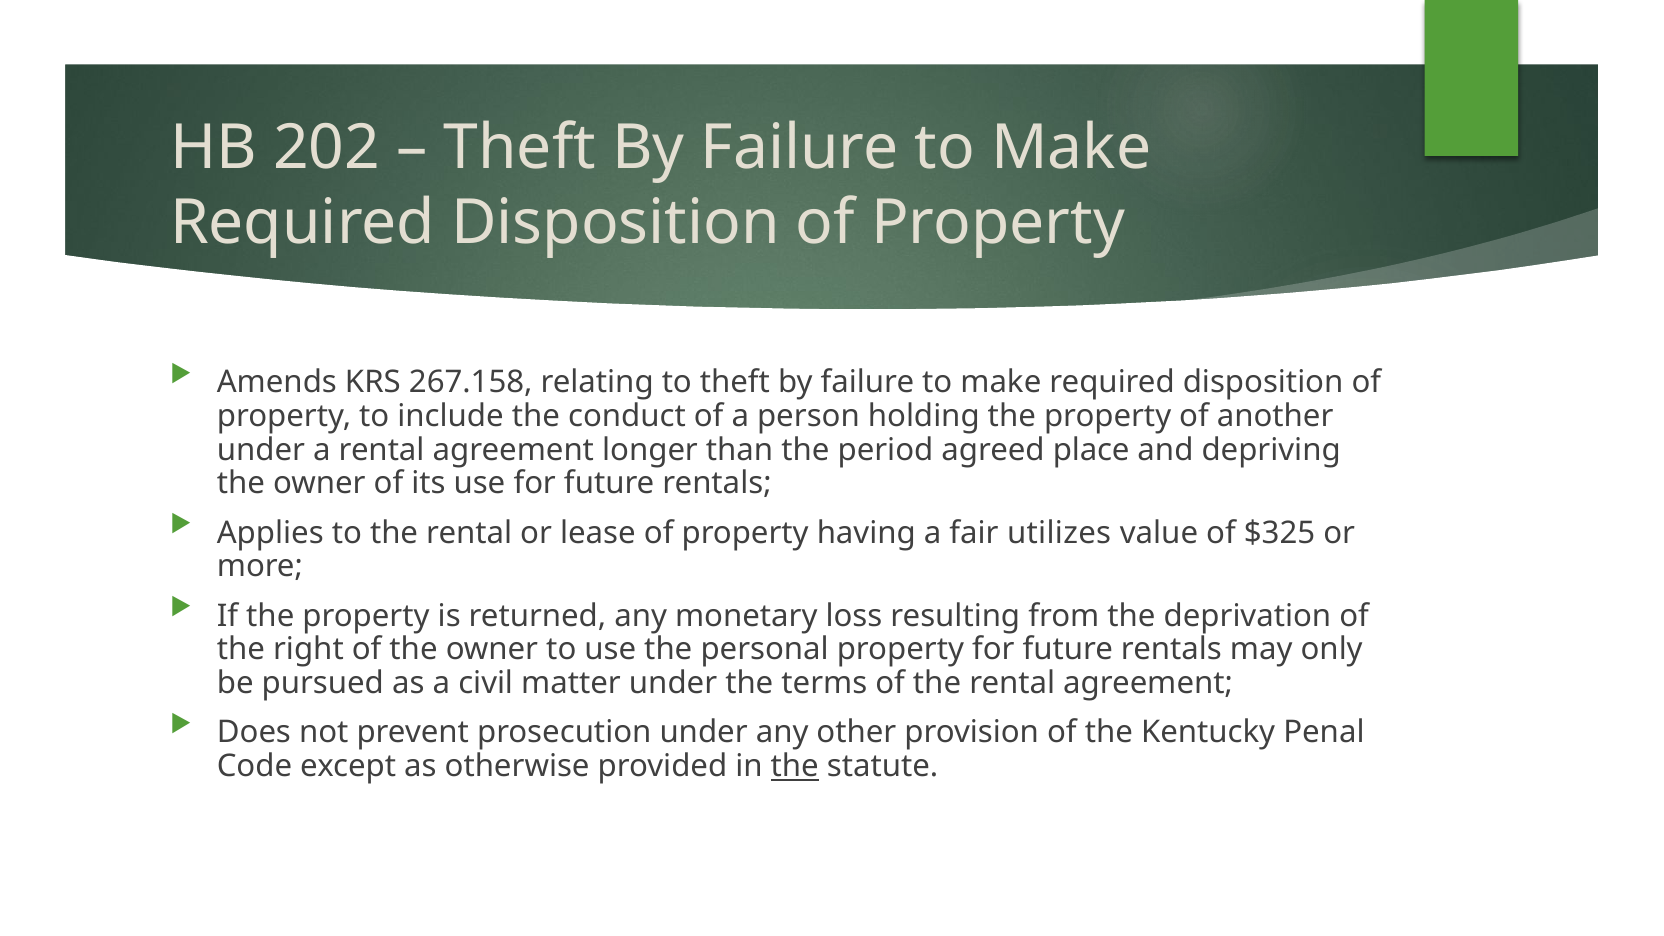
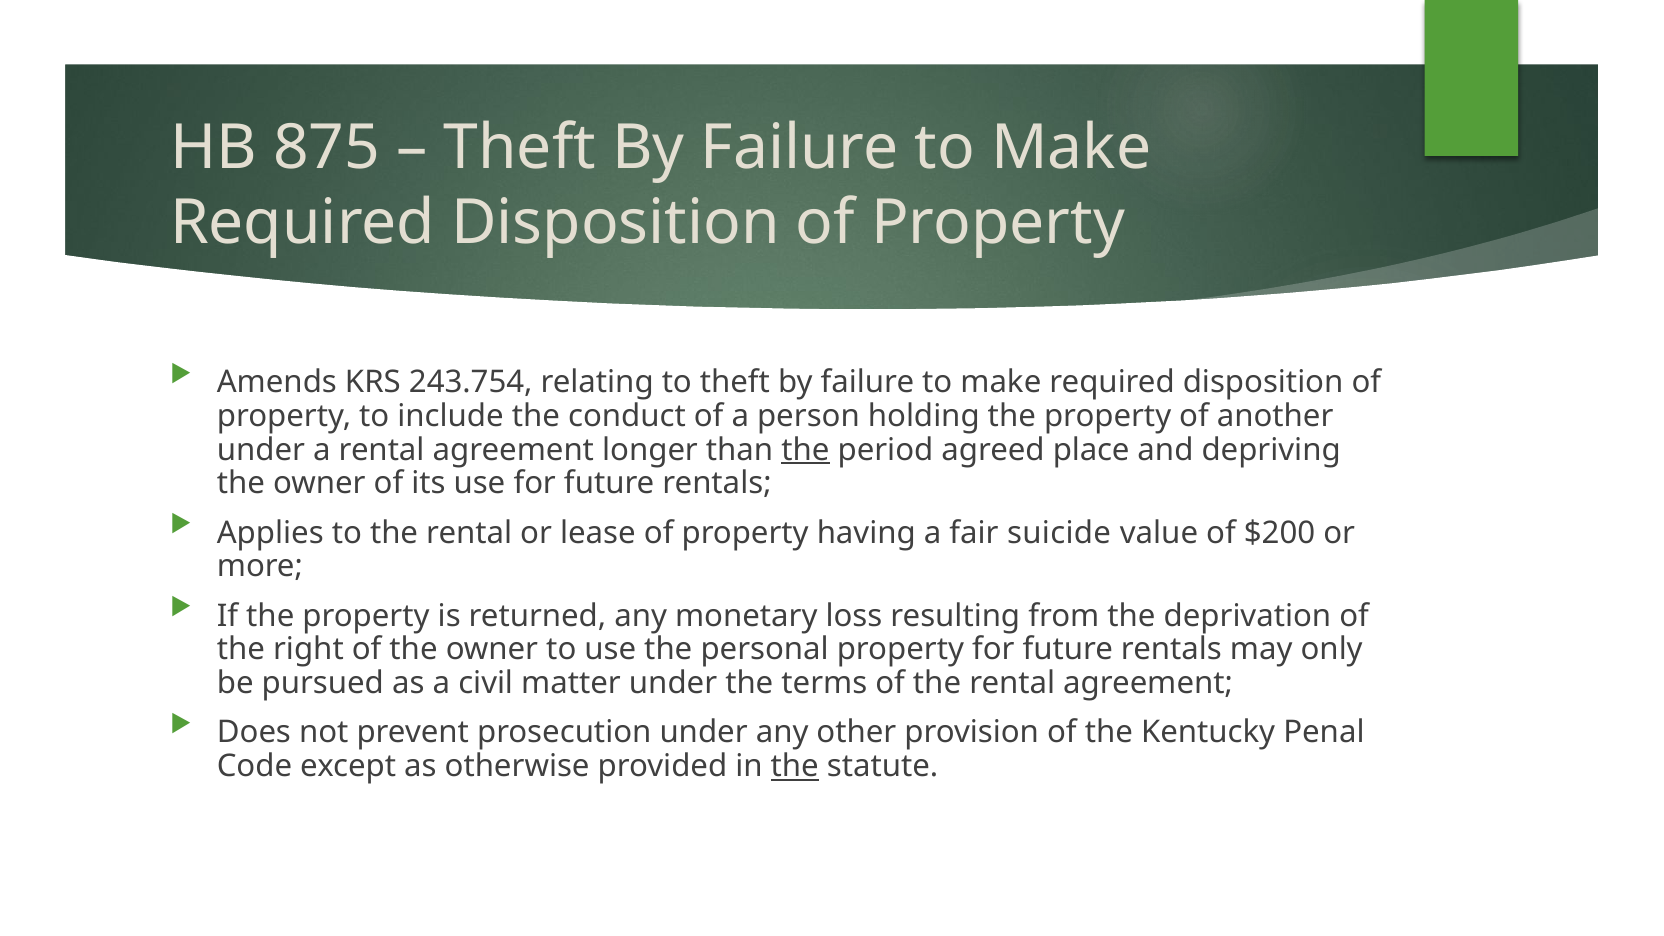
202: 202 -> 875 (327, 148)
267.158: 267.158 -> 243.754 (471, 382)
the underline: none -> present (805, 450)
utilizes: utilizes -> suicide (1059, 533)
$325: $325 -> $200 (1280, 533)
